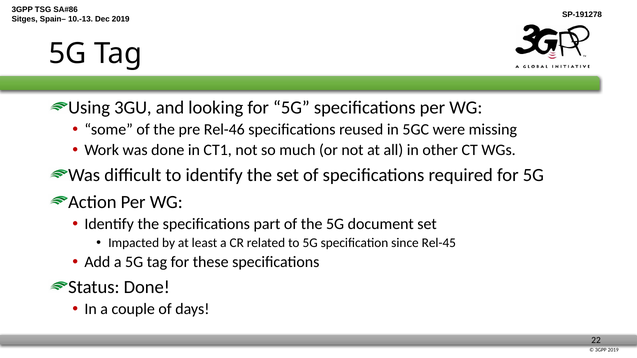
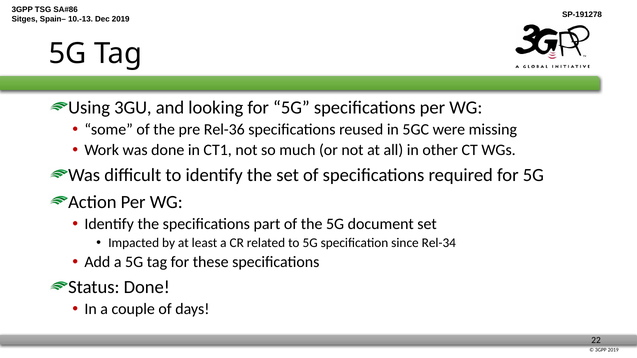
Rel-46: Rel-46 -> Rel-36 (224, 130)
Rel-45: Rel-45 -> Rel-34 (439, 243)
